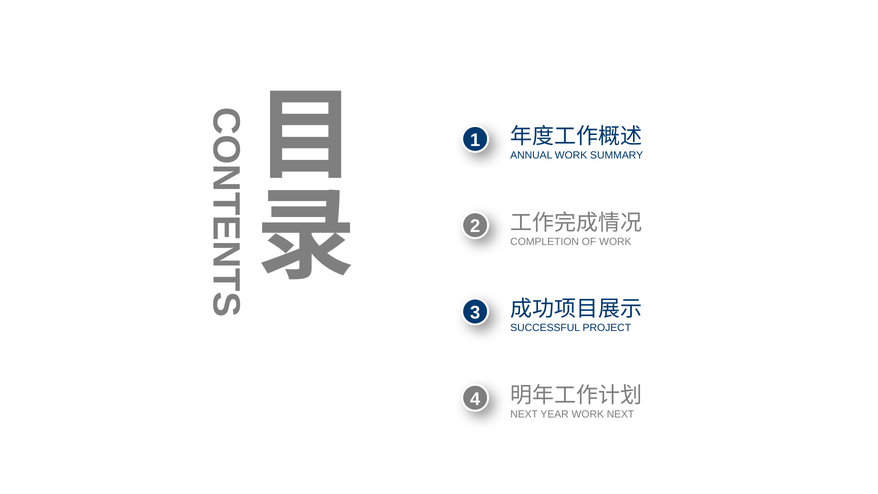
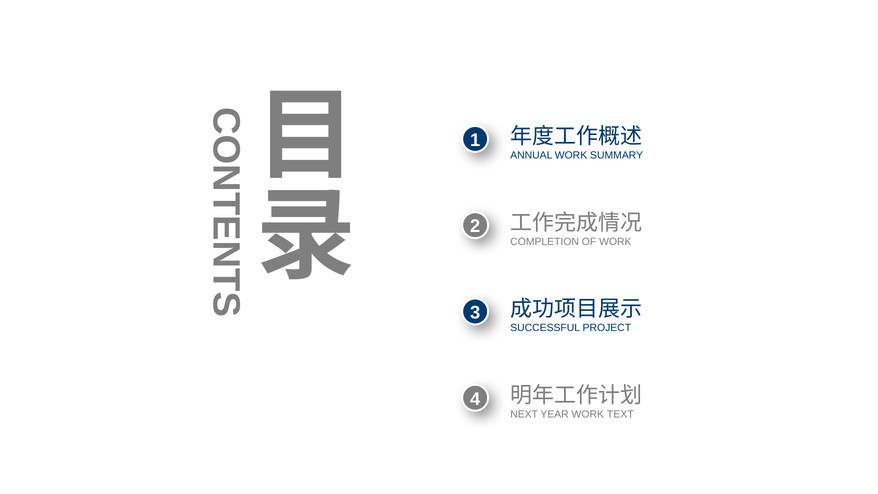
WORK NEXT: NEXT -> TEXT (620, 414)
